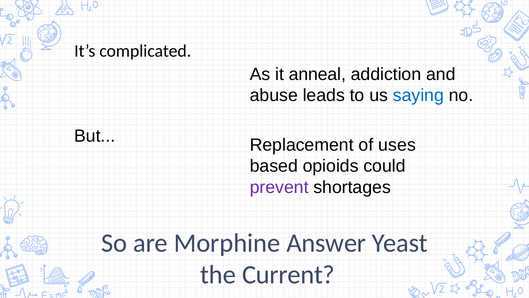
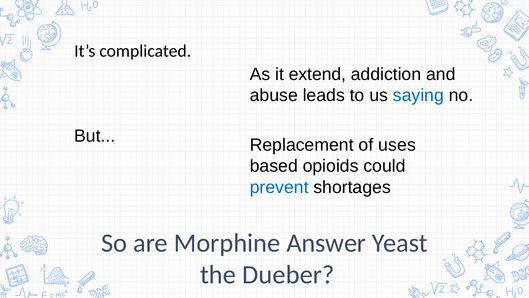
anneal: anneal -> extend (317, 74)
prevent colour: purple -> blue (279, 187)
Current: Current -> Dueber (288, 275)
